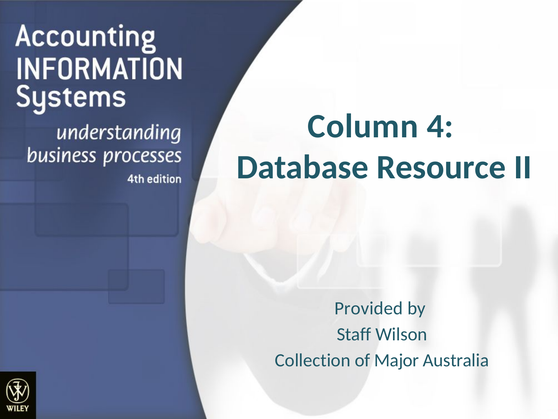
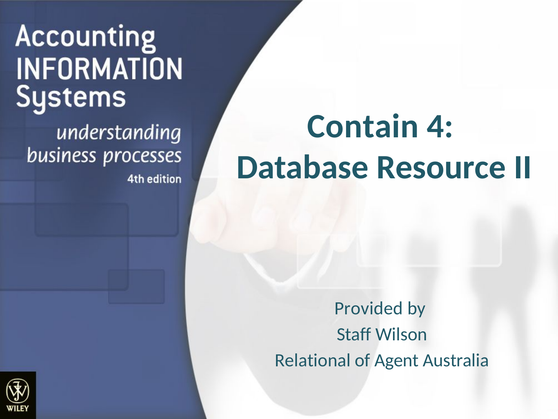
Column: Column -> Contain (363, 126)
Collection: Collection -> Relational (313, 360)
Major: Major -> Agent (397, 360)
